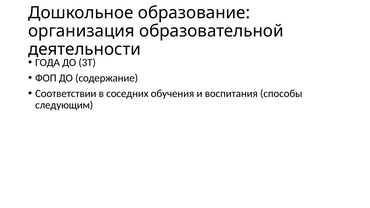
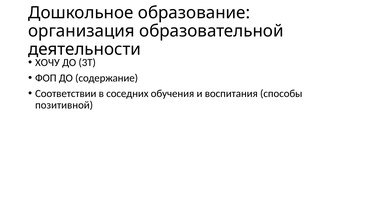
ГОДА: ГОДА -> ХОЧУ (47, 63)
следующим: следующим -> позитивной (64, 105)
